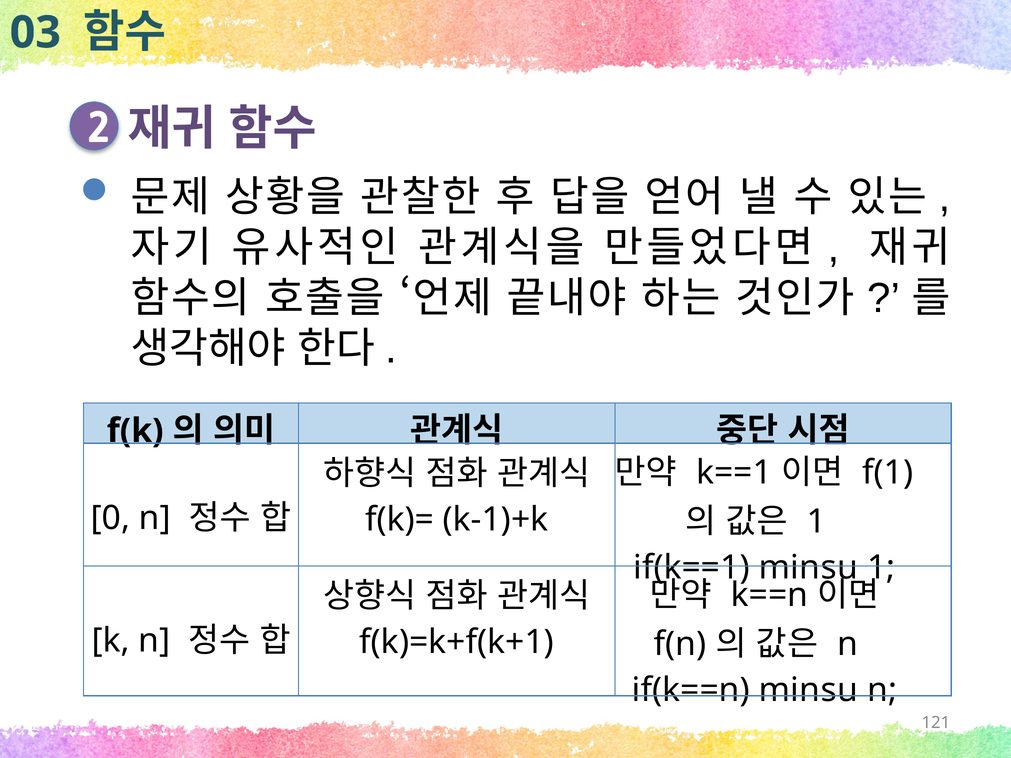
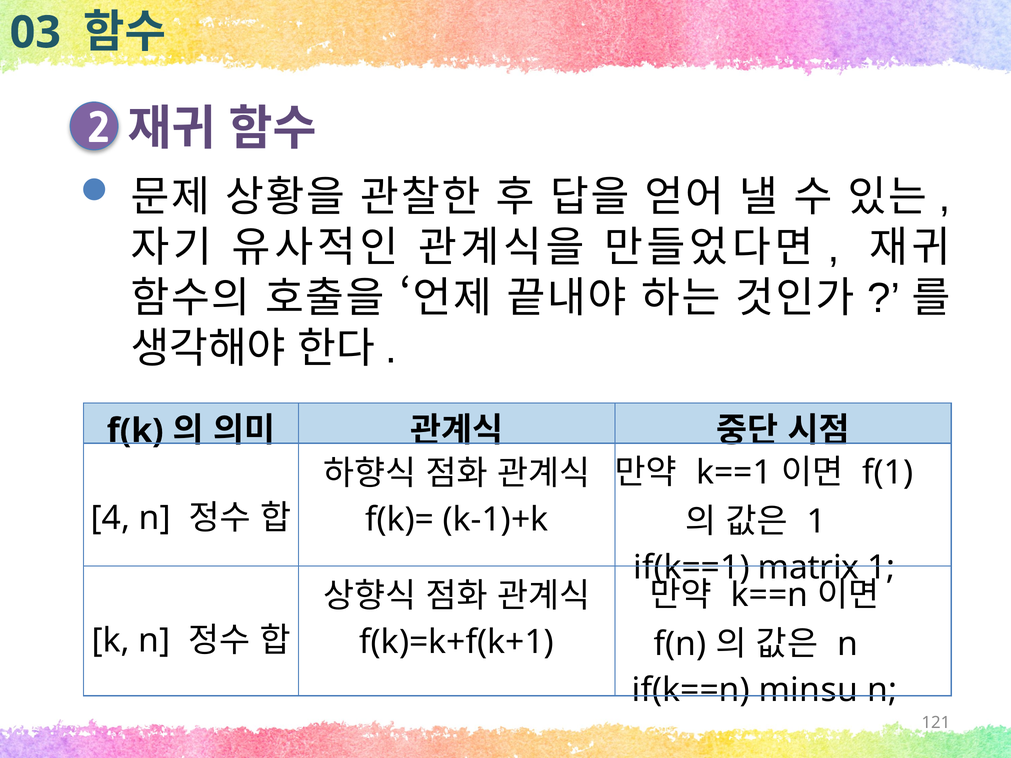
0: 0 -> 4 (111, 518)
if(k==1 minsu: minsu -> matrix (809, 568)
